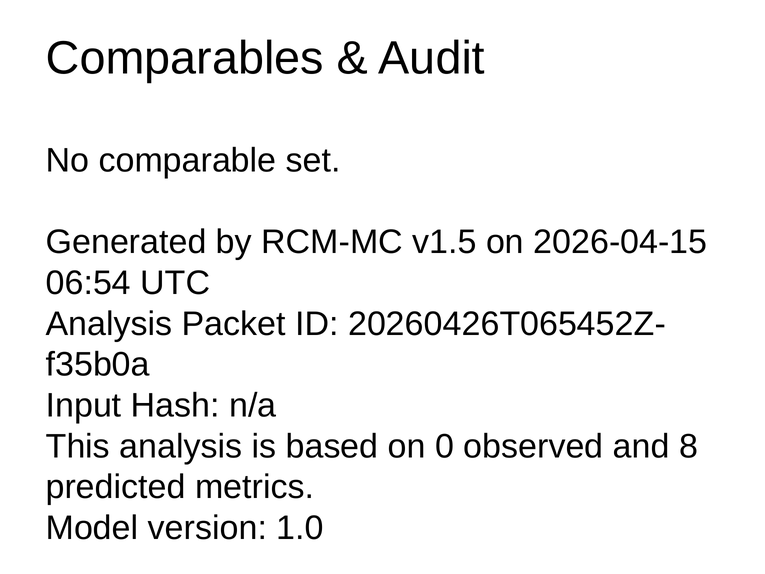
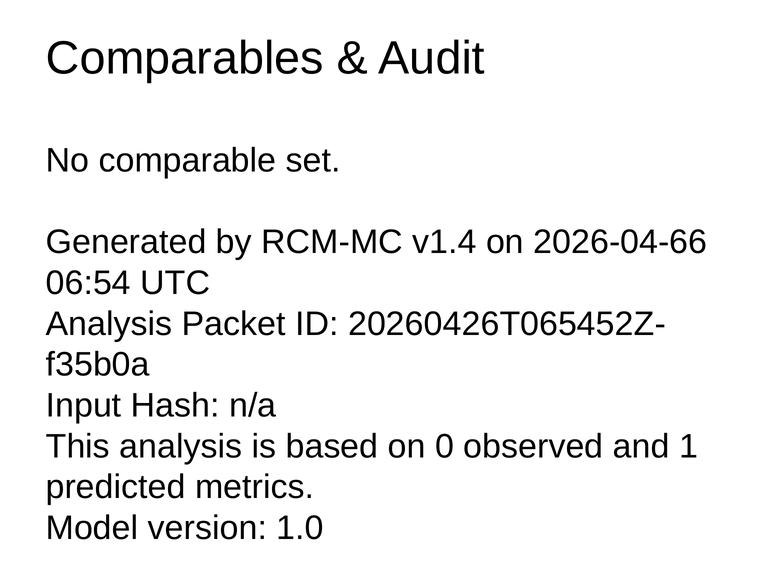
v1.5: v1.5 -> v1.4 (445, 242)
2026-04-15: 2026-04-15 -> 2026-04-66 (620, 242)
8: 8 -> 1 (689, 446)
